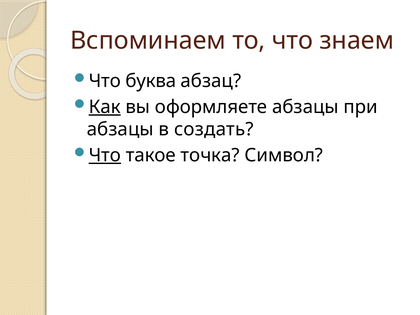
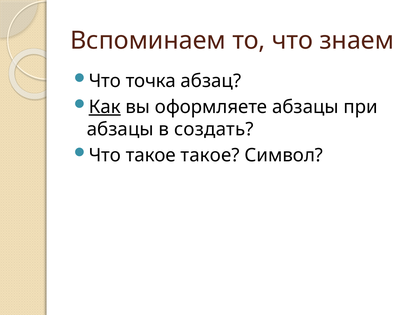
буква: буква -> точка (151, 81)
Что underline: present -> none (105, 155)
такое точка: точка -> такое (210, 155)
